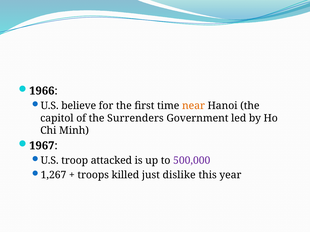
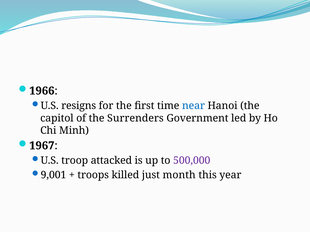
believe: believe -> resigns (79, 106)
near colour: orange -> blue (193, 106)
1,267: 1,267 -> 9,001 (53, 175)
dislike: dislike -> month (179, 175)
